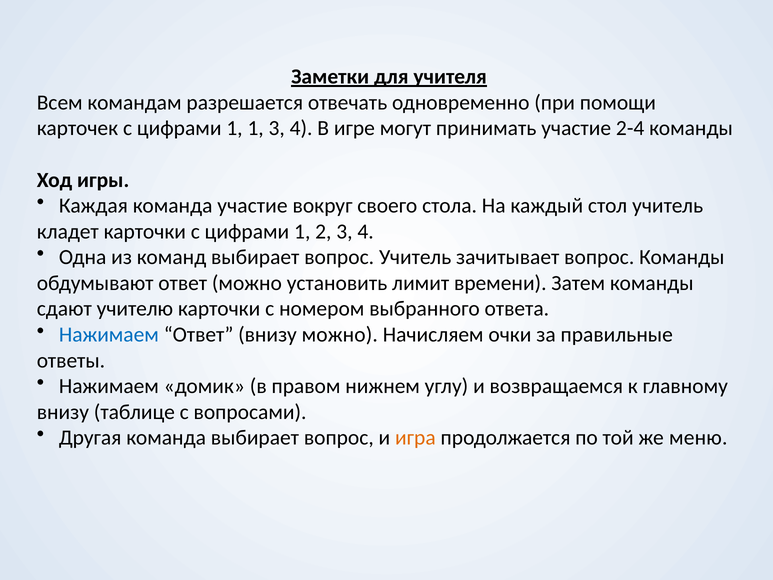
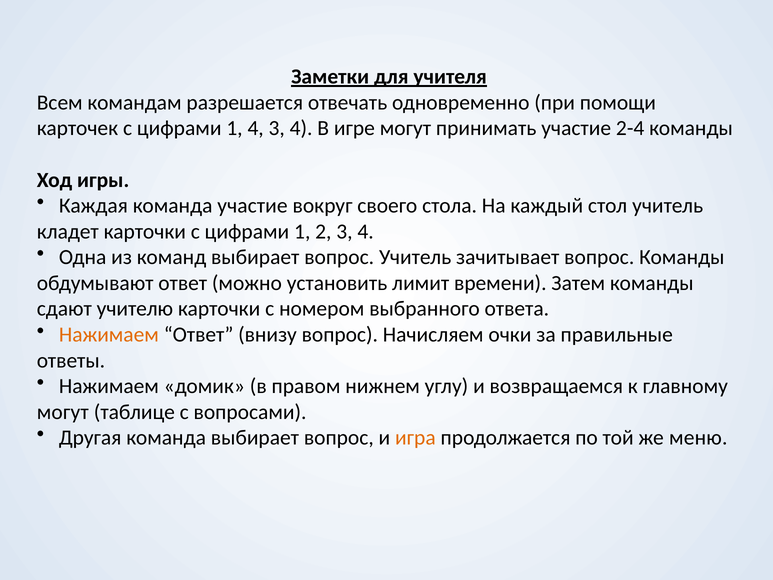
1 1: 1 -> 4 (256, 128)
Нажимаем colour: blue -> orange (109, 335)
внизу можно: можно -> вопрос (340, 335)
внизу: внизу -> могут (63, 412)
